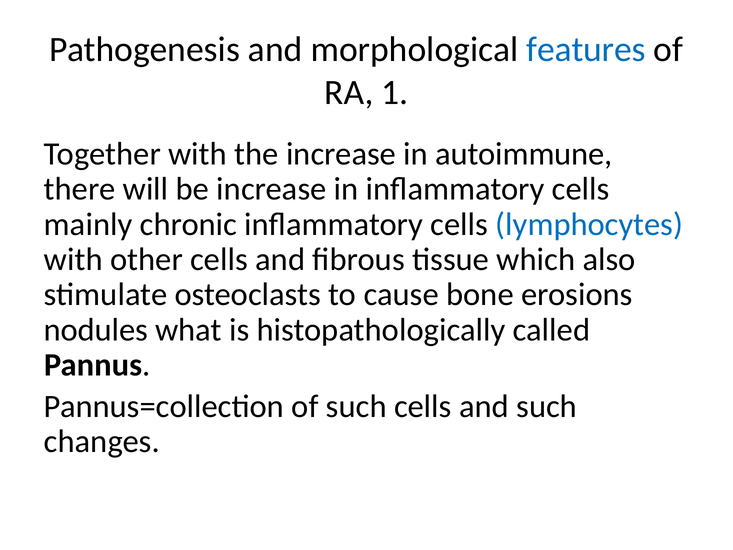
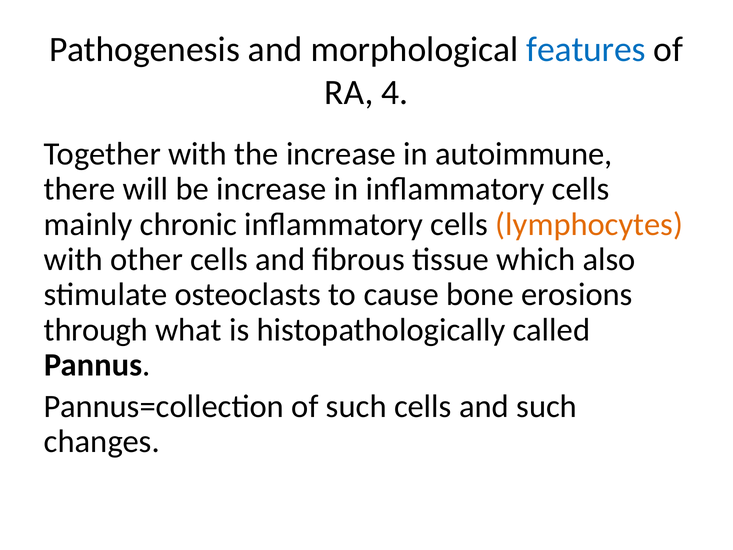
1: 1 -> 4 (395, 92)
lymphocytes colour: blue -> orange (589, 224)
nodules: nodules -> through (96, 330)
